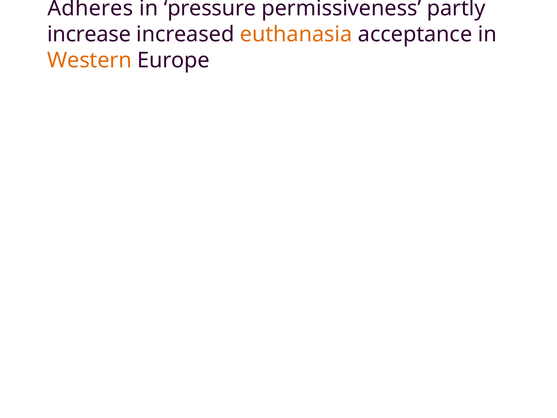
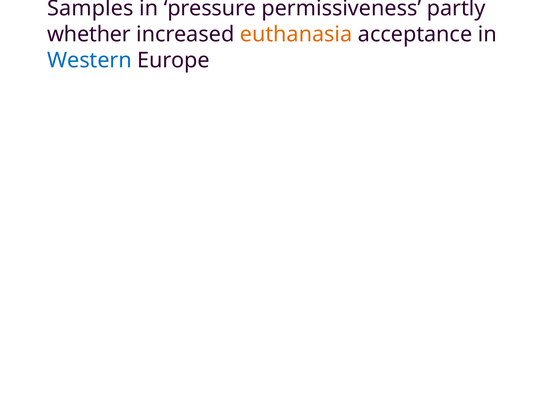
Adheres: Adheres -> Samples (90, 8)
increase: increase -> whether (89, 34)
Western colour: orange -> blue (89, 60)
